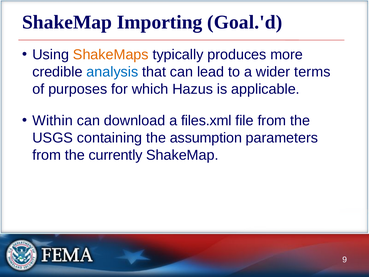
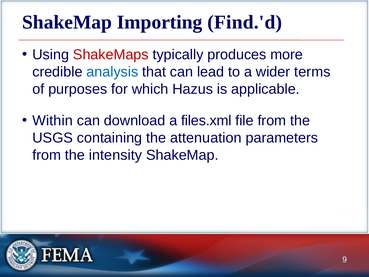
Goal.'d: Goal.'d -> Find.'d (245, 22)
ShakeMaps colour: orange -> red (111, 55)
assumption: assumption -> attenuation (206, 138)
currently: currently -> intensity (115, 155)
